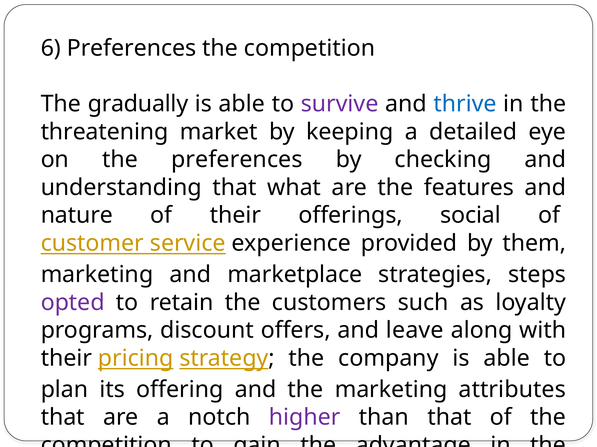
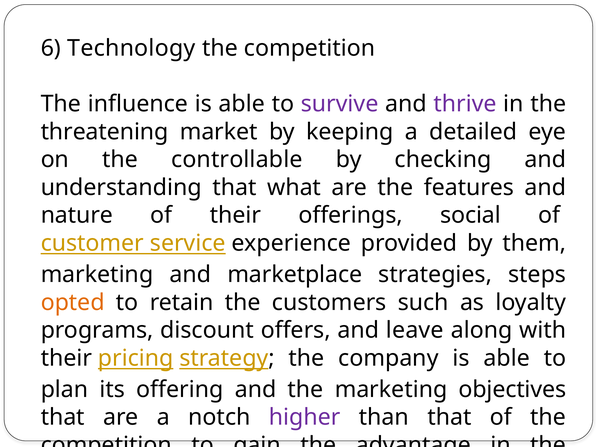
6 Preferences: Preferences -> Technology (131, 48)
gradually: gradually -> influence (138, 104)
thrive colour: blue -> purple (465, 104)
the preferences: preferences -> controllable (237, 160)
opted colour: purple -> orange (73, 303)
attributes: attributes -> objectives (512, 390)
